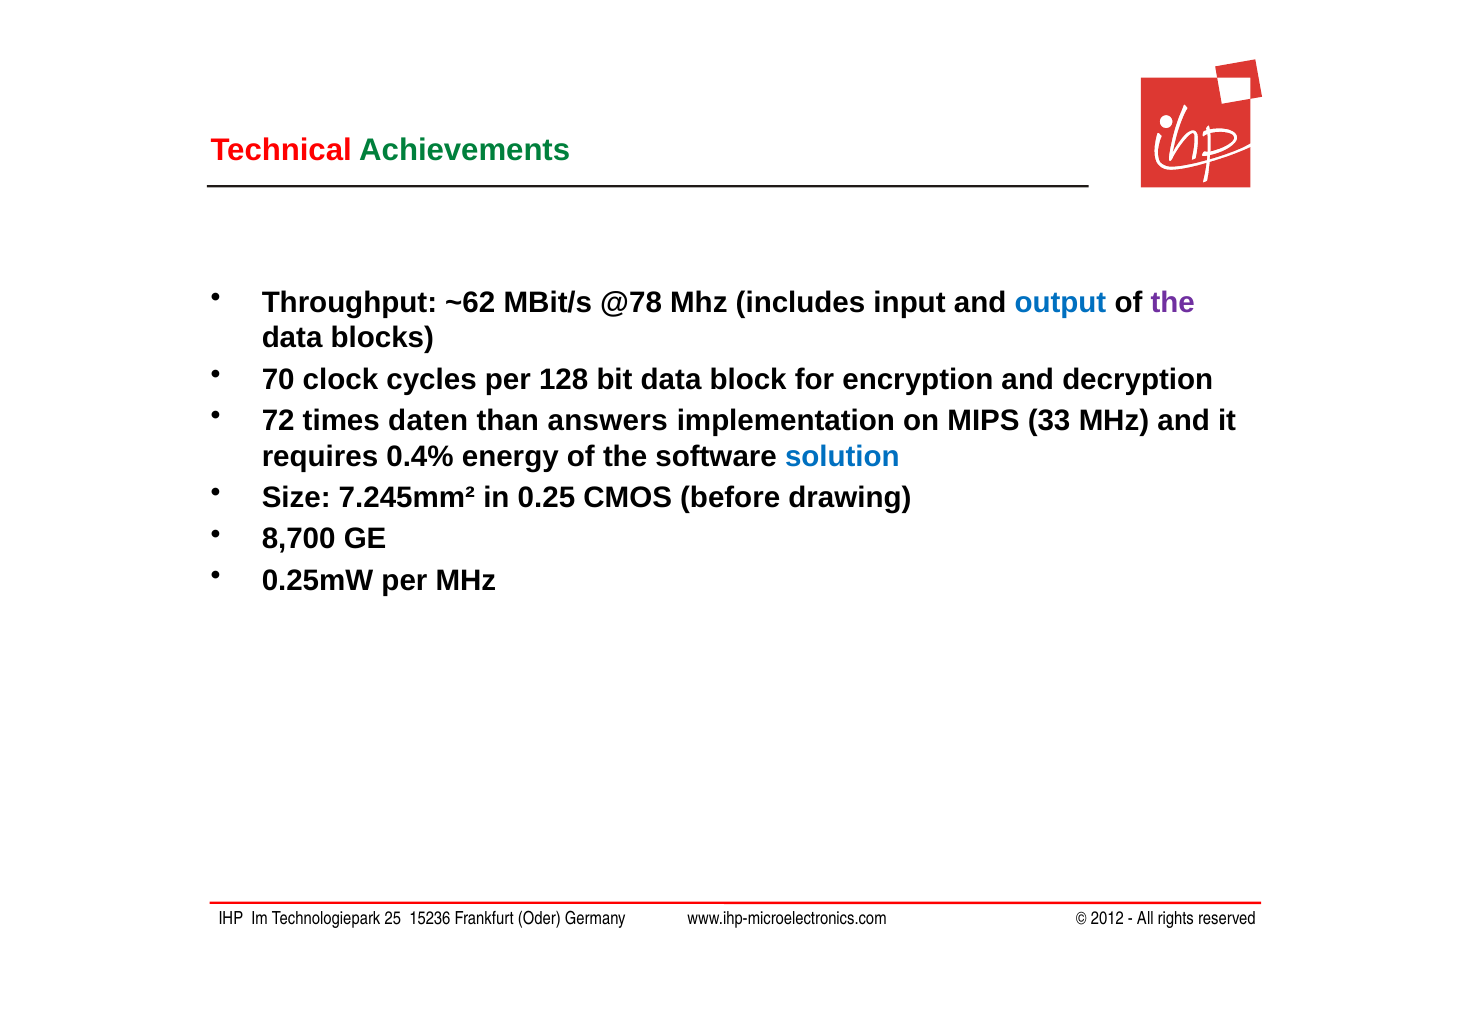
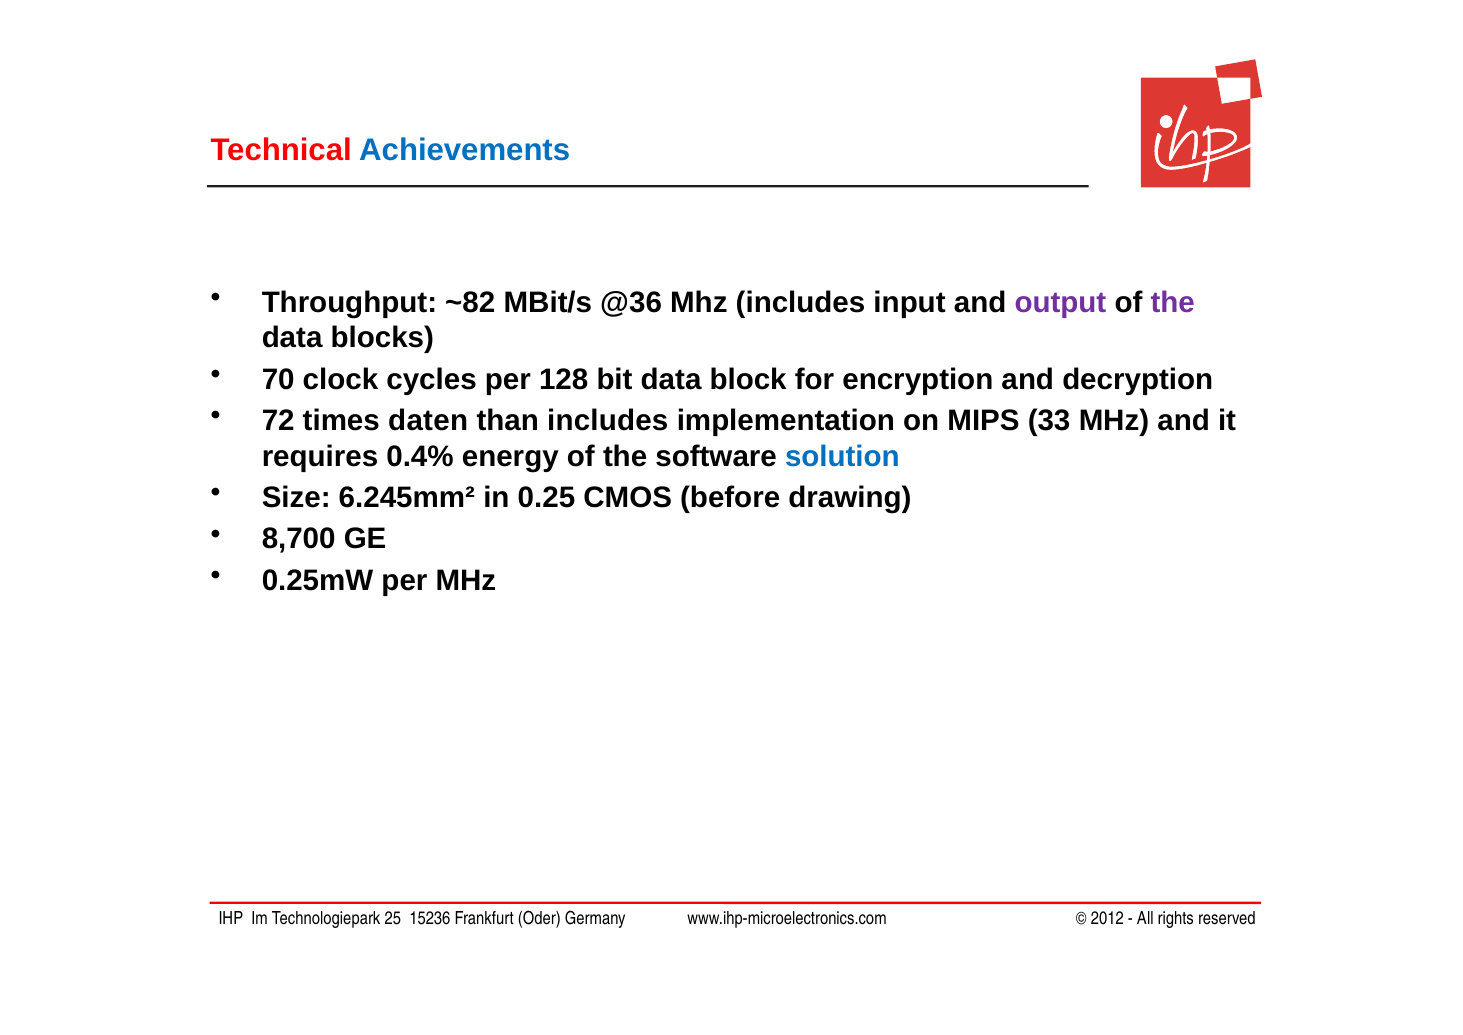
Achievements colour: green -> blue (465, 150)
~62: ~62 -> ~82 (470, 302)
@78: @78 -> @36 (631, 302)
output colour: blue -> purple (1060, 302)
than answers: answers -> includes (608, 421)
7.245mm²: 7.245mm² -> 6.245mm² (407, 498)
